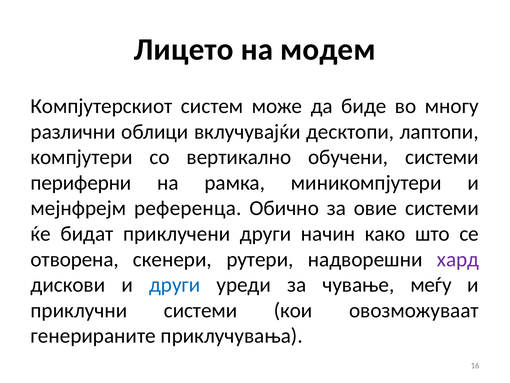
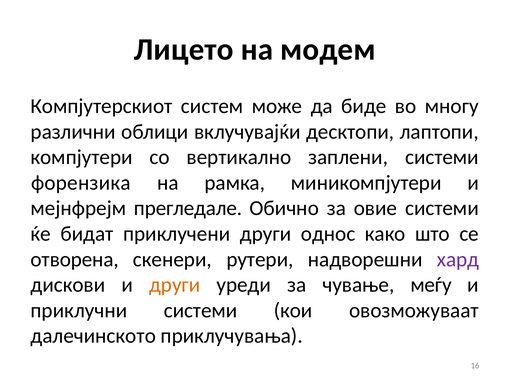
обучени: обучени -> заплени (348, 157)
периферни: периферни -> форензика (81, 183)
референца: референца -> прегледале (188, 208)
начин: начин -> однос (328, 234)
други colour: blue -> orange (175, 285)
генерираните: генерираните -> далечинското (93, 336)
